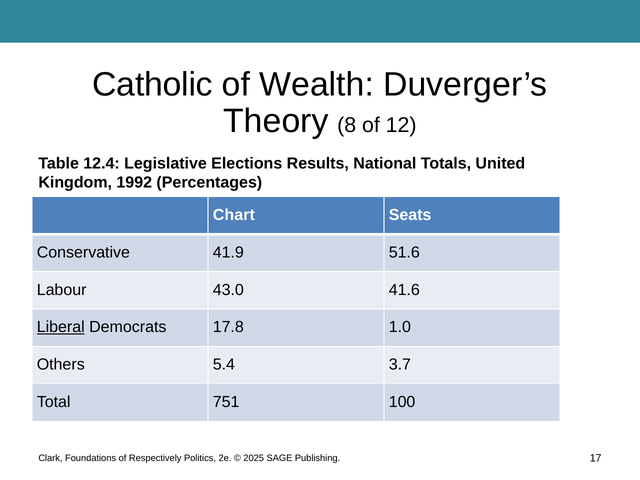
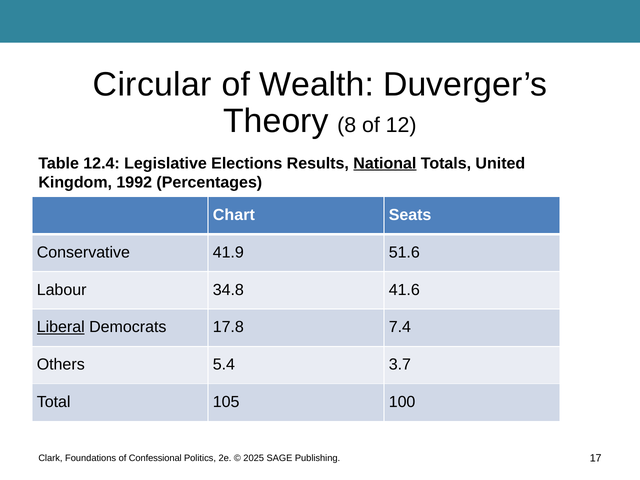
Catholic: Catholic -> Circular (152, 85)
National underline: none -> present (385, 163)
43.0: 43.0 -> 34.8 (228, 290)
1.0: 1.0 -> 7.4 (400, 327)
751: 751 -> 105 (226, 402)
Respectively: Respectively -> Confessional (155, 458)
